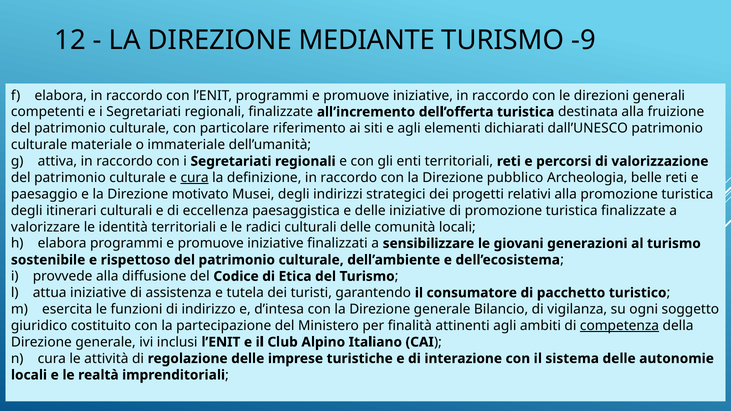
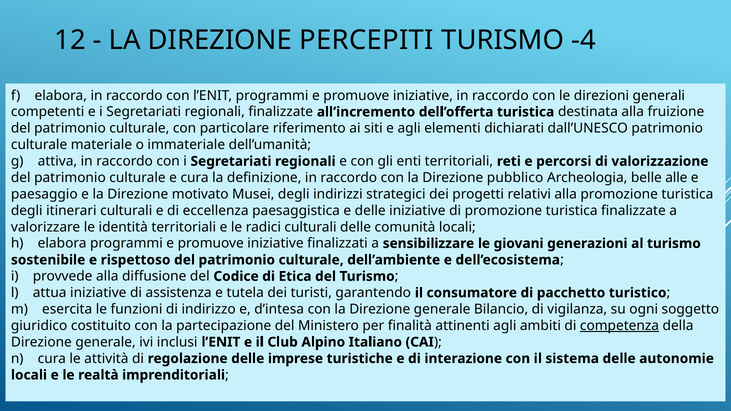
MEDIANTE: MEDIANTE -> PERCEPITI (366, 40)
-9: -9 -> -4 (584, 40)
cura underline: present -> none (195, 178)
belle reti: reti -> alle (676, 178)
